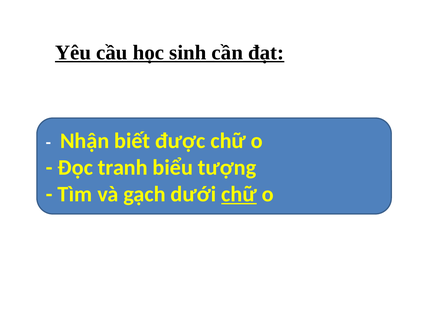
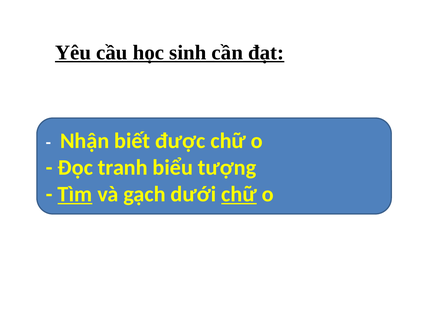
Tìm underline: none -> present (75, 194)
